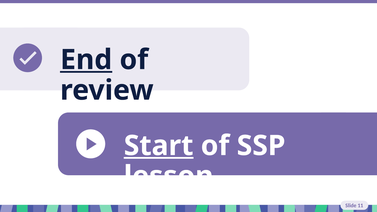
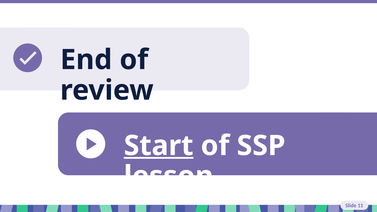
End underline: present -> none (86, 60)
